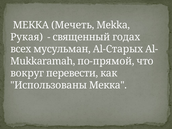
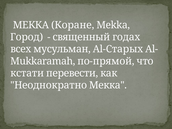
Мечеть: Мечеть -> Коране (73, 25)
Рукая: Рукая -> Город (27, 37)
вокруг: вокруг -> кстати (27, 73)
Использованы: Использованы -> Неоднократно (49, 85)
